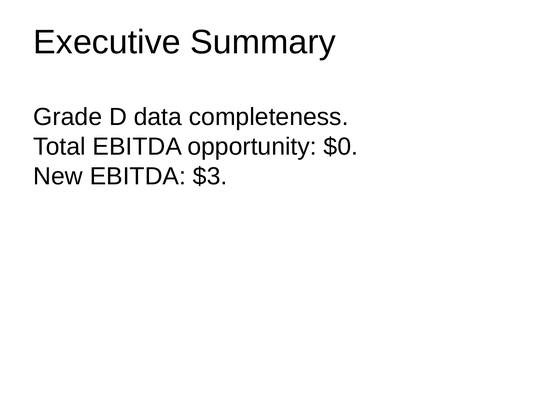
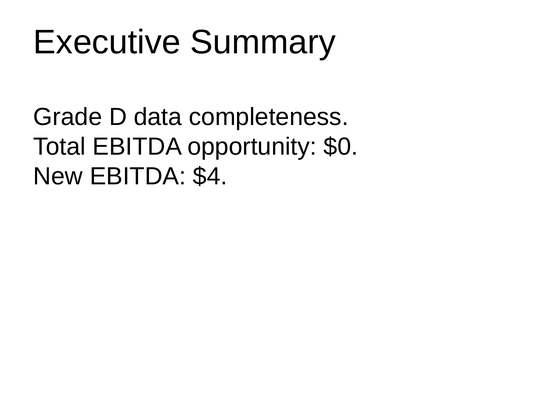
$3: $3 -> $4 (210, 176)
